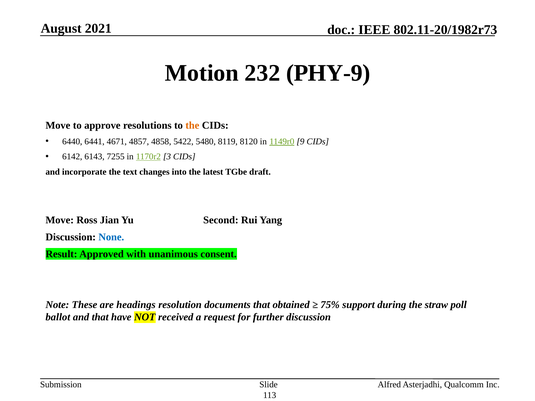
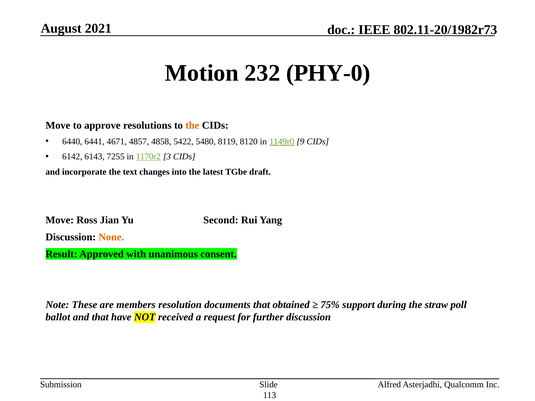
PHY-9: PHY-9 -> PHY-0 (328, 73)
None colour: blue -> orange (111, 237)
headings: headings -> members (136, 305)
